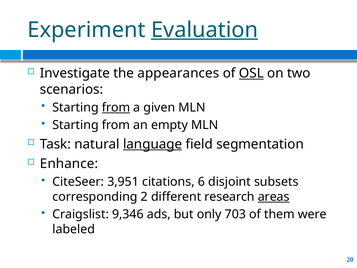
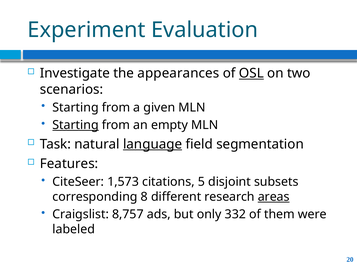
Evaluation underline: present -> none (205, 30)
from underline: present -> none (116, 107)
Starting underline: none -> present (76, 125)
Enhance: Enhance -> Features (69, 164)
3,951: 3,951 -> 1,573 (123, 182)
6: 6 -> 5 (201, 182)
2: 2 -> 8 (144, 197)
9,346: 9,346 -> 8,757 (128, 214)
703: 703 -> 332 (235, 214)
